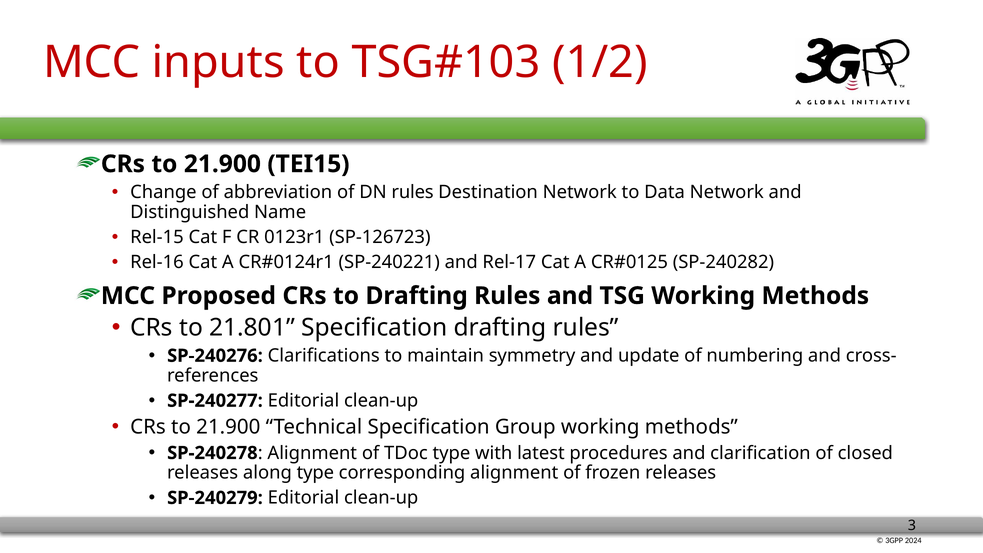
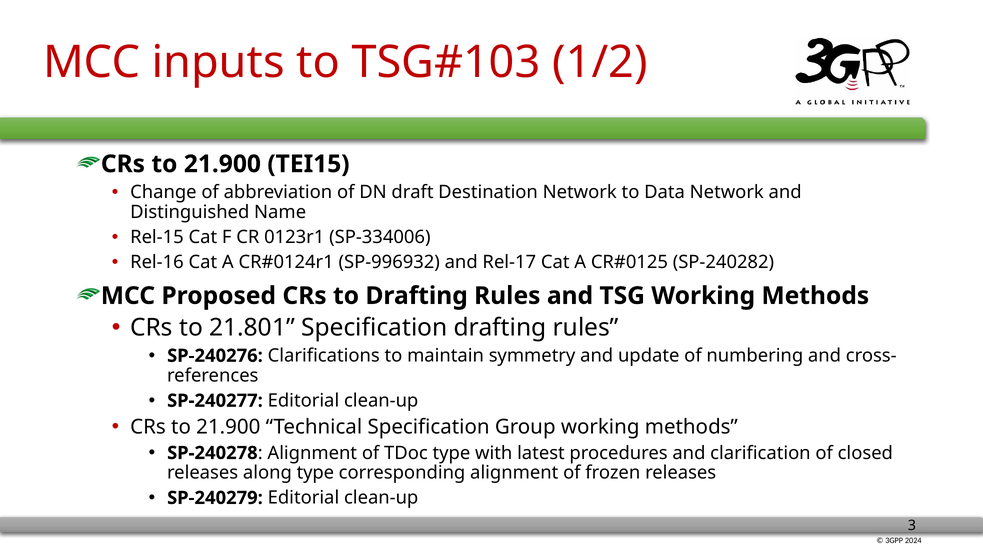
DN rules: rules -> draft (413, 192)
SP-126723: SP-126723 -> SP-334006 (380, 237)
SP-240221: SP-240221 -> SP-996932 (389, 262)
